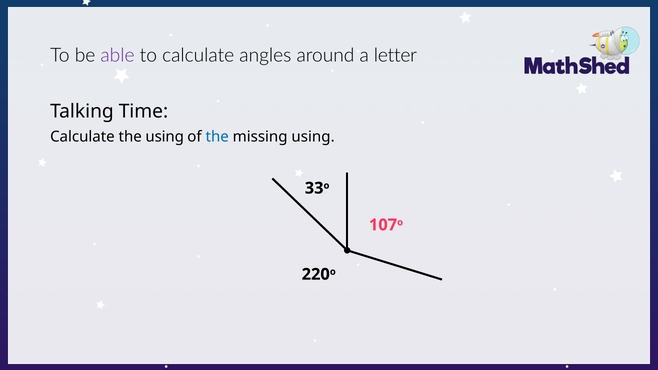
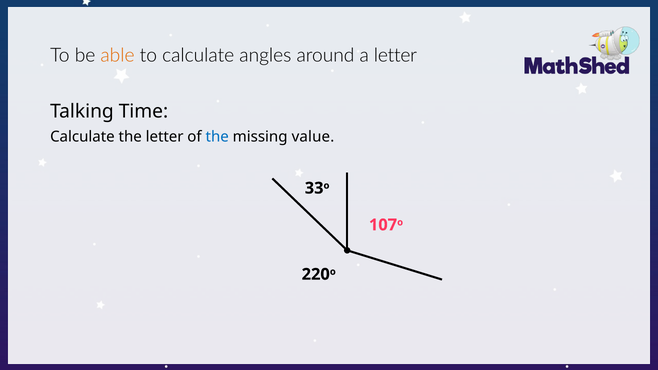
able colour: purple -> orange (118, 55)
the using: using -> letter (165, 137)
missing using: using -> value (313, 137)
